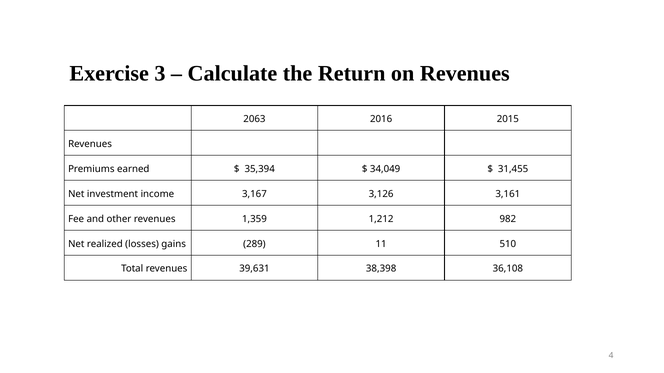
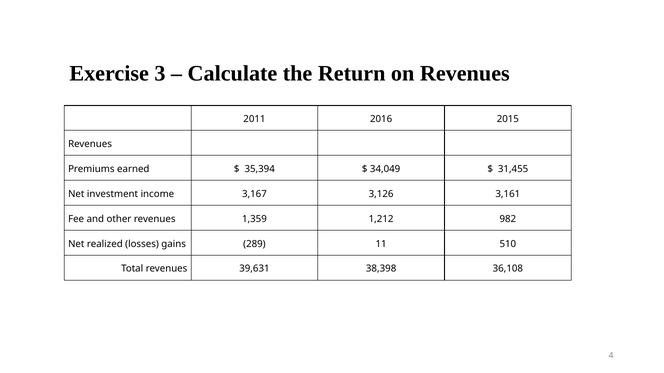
2063: 2063 -> 2011 (254, 119)
